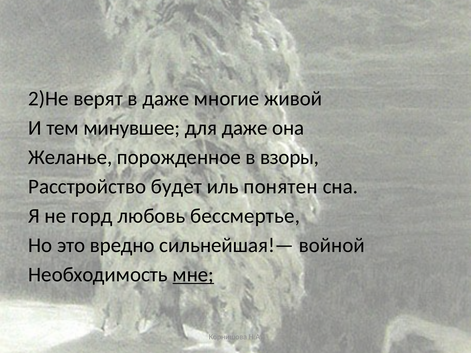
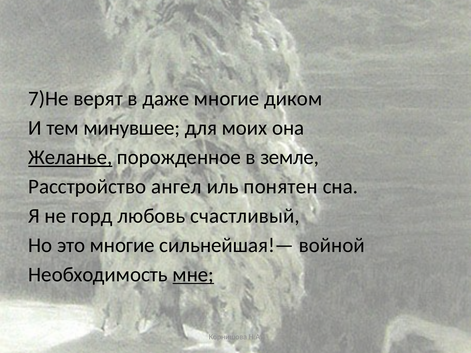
2)Не: 2)Не -> 7)Не (48, 99)
живой: живой -> диком (293, 99)
для даже: даже -> моих (245, 128)
Желанье underline: none -> present (70, 157)
взоры: взоры -> земле (290, 157)
будет: будет -> ангел (176, 187)
бессмертье: бессмертье -> счастливый (245, 216)
это вредно: вредно -> многие (122, 245)
